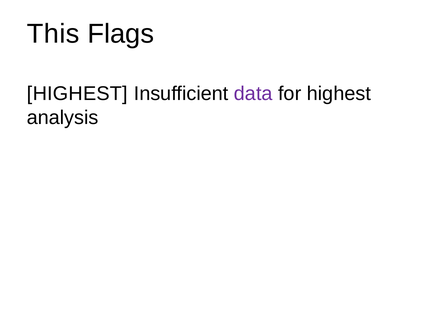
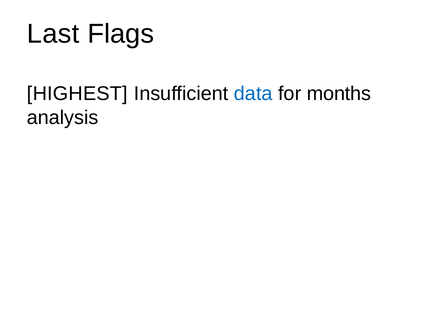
This: This -> Last (53, 34)
data colour: purple -> blue (253, 94)
for highest: highest -> months (339, 94)
